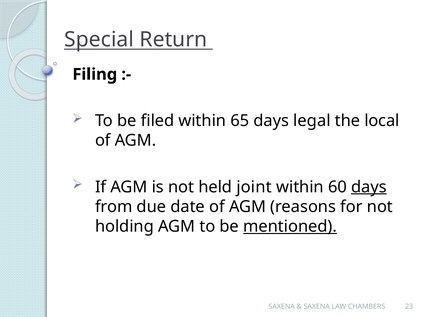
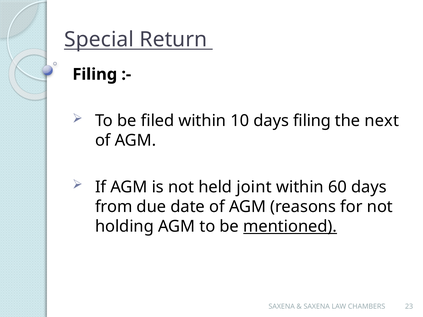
65: 65 -> 10 (240, 121)
days legal: legal -> filing (312, 121)
local: local -> next (382, 121)
days underline: present -> none (369, 187)
